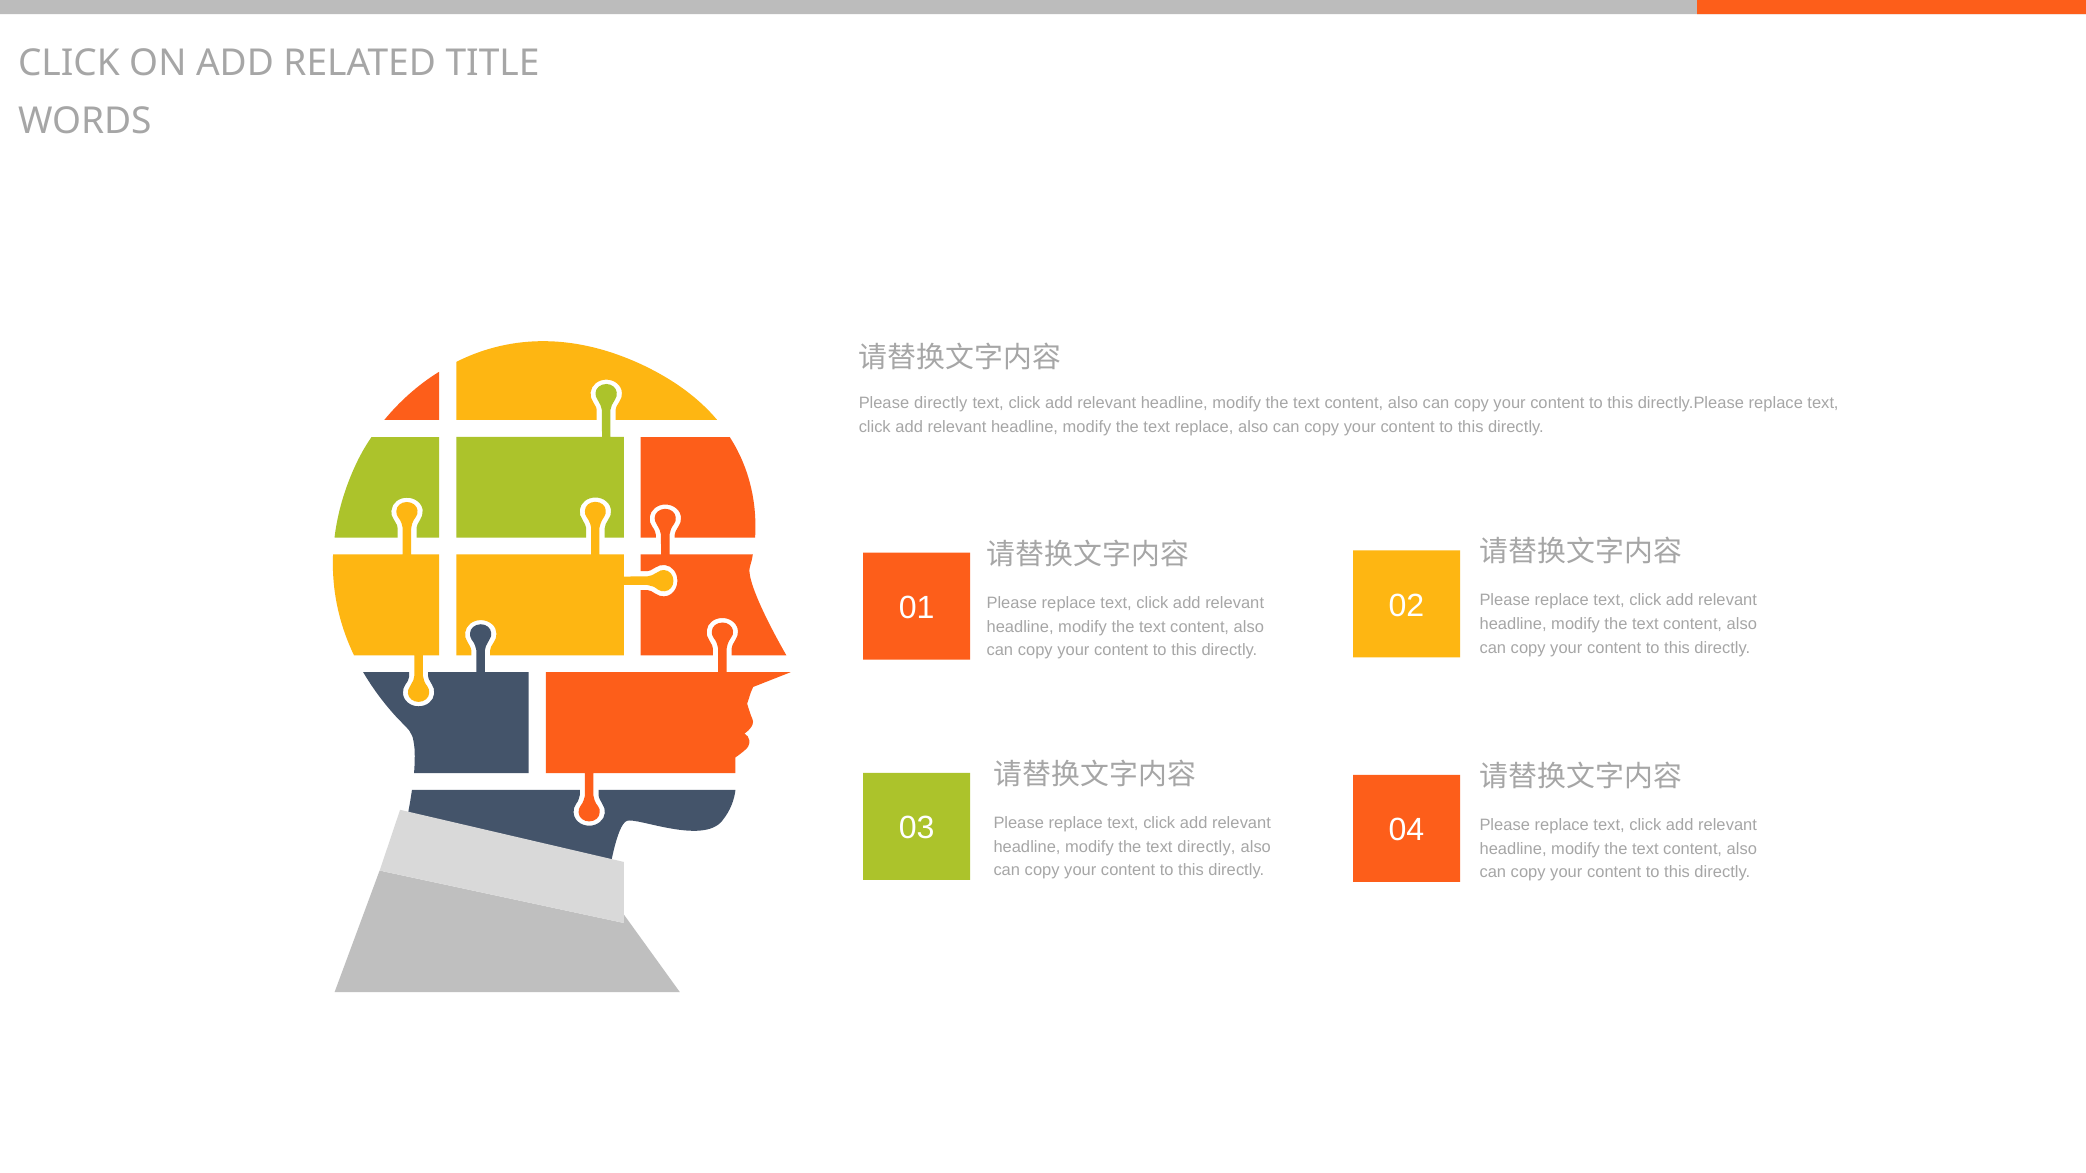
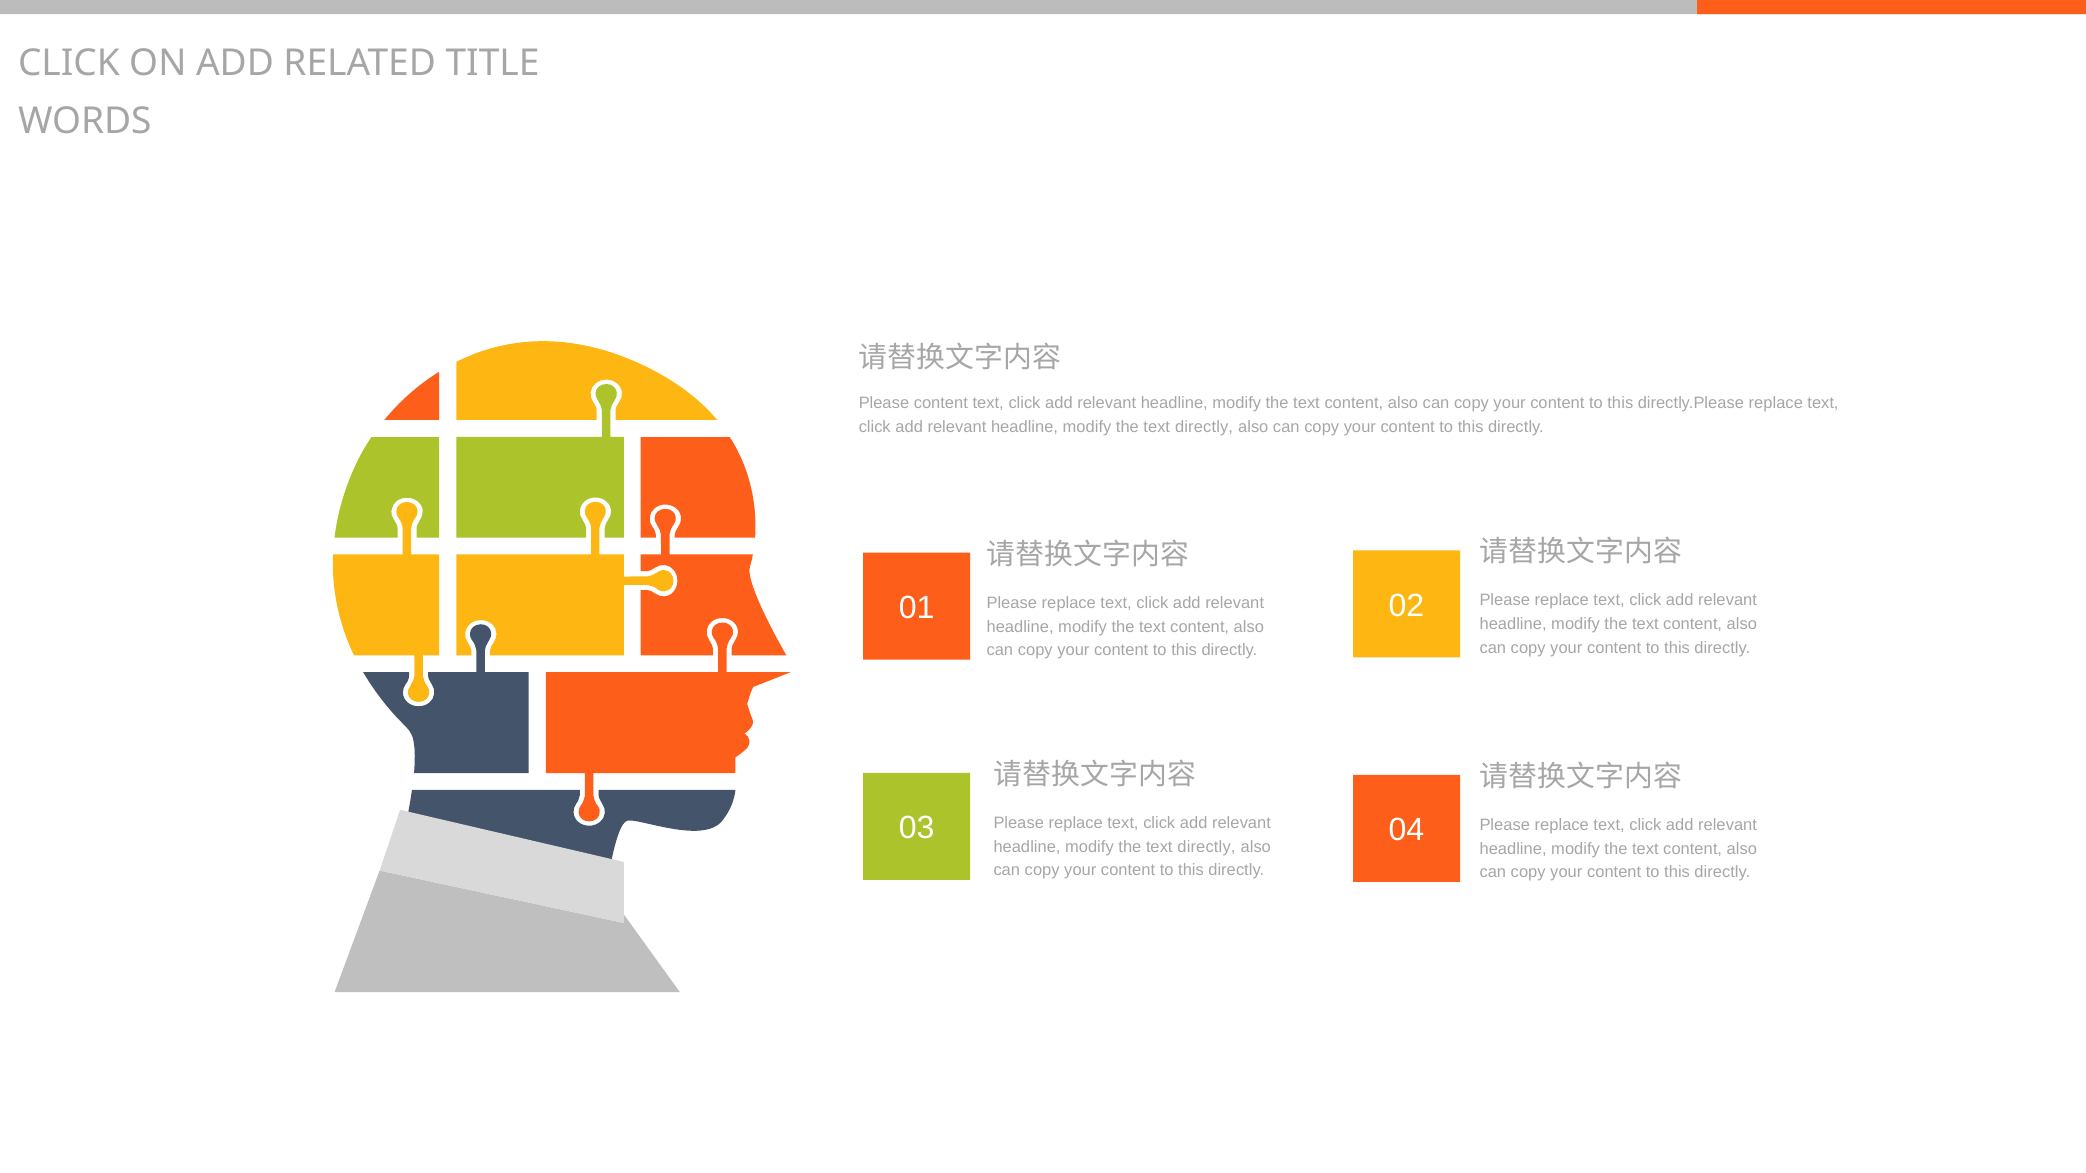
Please directly: directly -> content (941, 403)
replace: replace -> directly (1204, 427)
